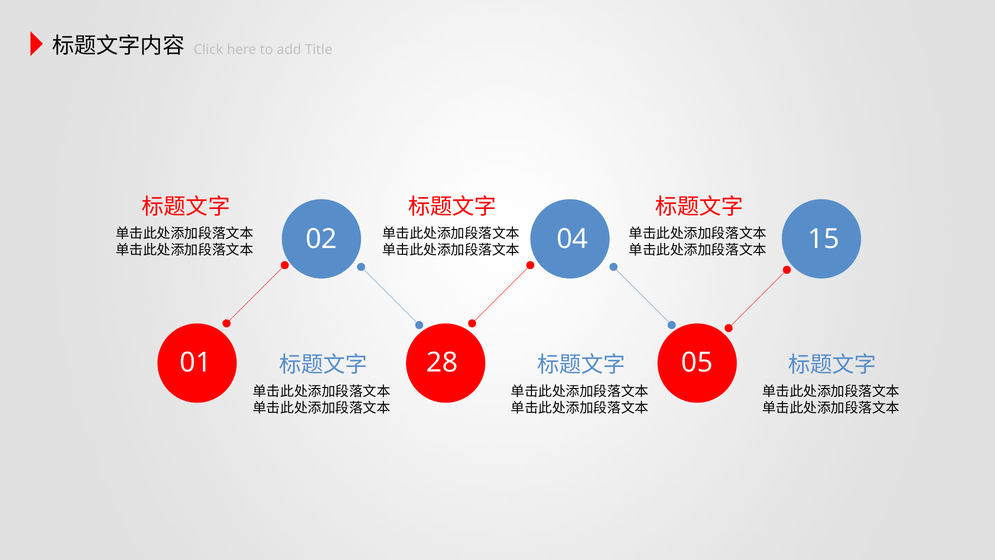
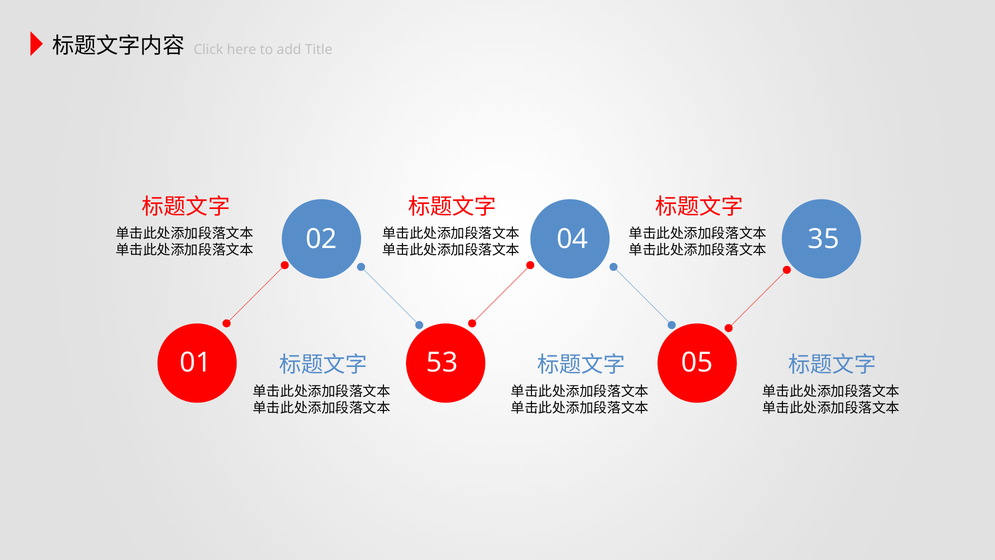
15: 15 -> 35 (824, 239)
28: 28 -> 53 (442, 363)
